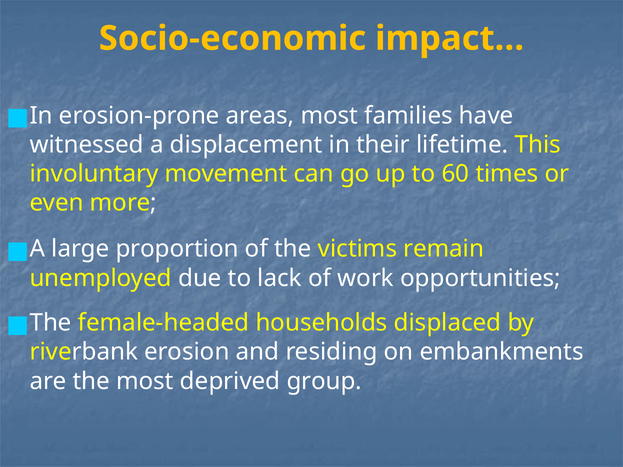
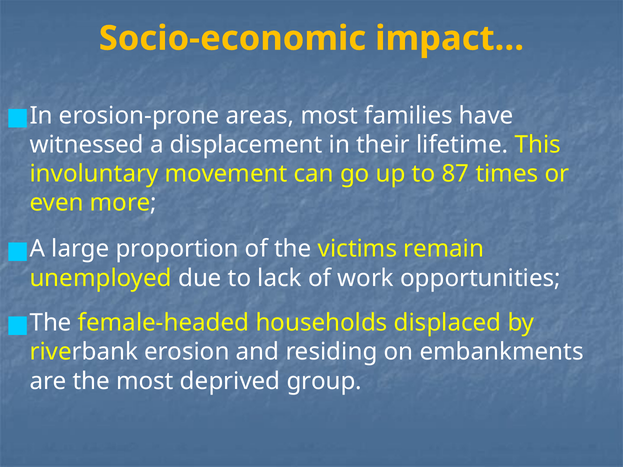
60: 60 -> 87 (455, 174)
